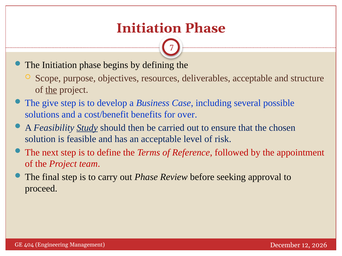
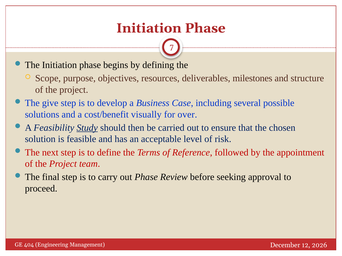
deliverables acceptable: acceptable -> milestones (252, 78)
the underline: present -> none (51, 90)
benefits: benefits -> visually (146, 115)
